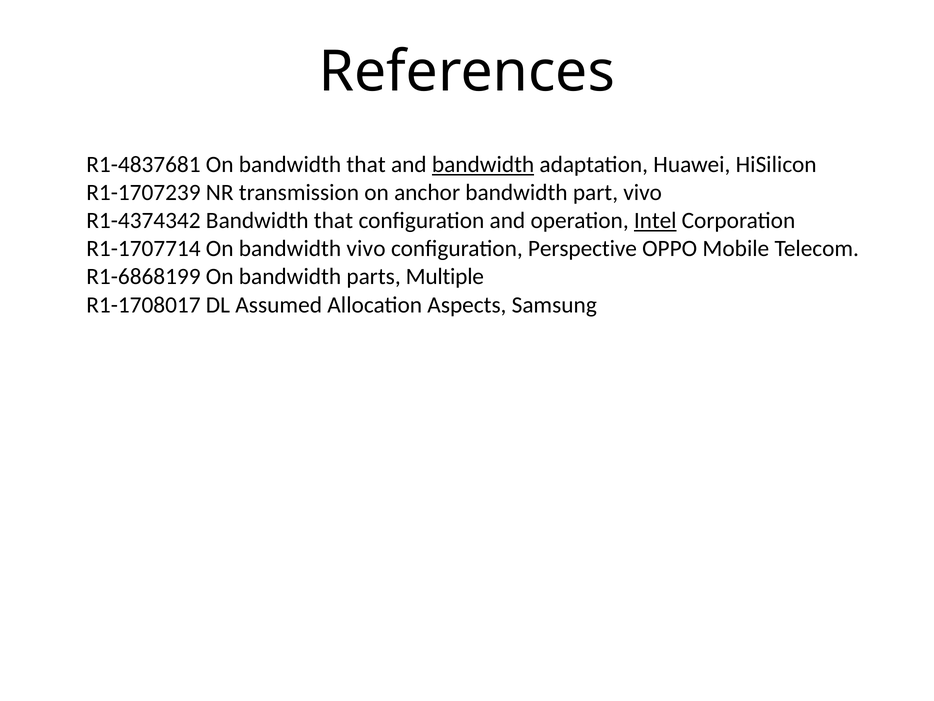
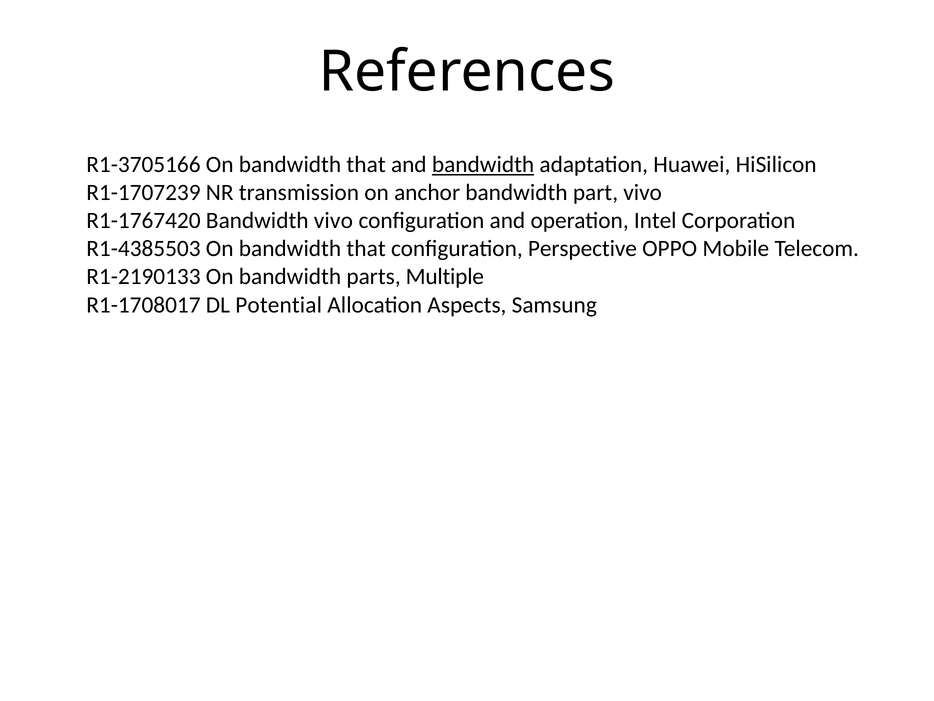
R1-4837681: R1-4837681 -> R1-3705166 (143, 164)
R1-4374342: R1-4374342 -> R1-1767420 (143, 221)
that: that -> vivo (333, 221)
Intel underline: present -> none (655, 221)
R1-1707714: R1-1707714 -> R1-4385503 (143, 249)
vivo: vivo -> that (366, 249)
R1-6868199: R1-6868199 -> R1-2190133 (143, 277)
Assumed: Assumed -> Potential (279, 305)
